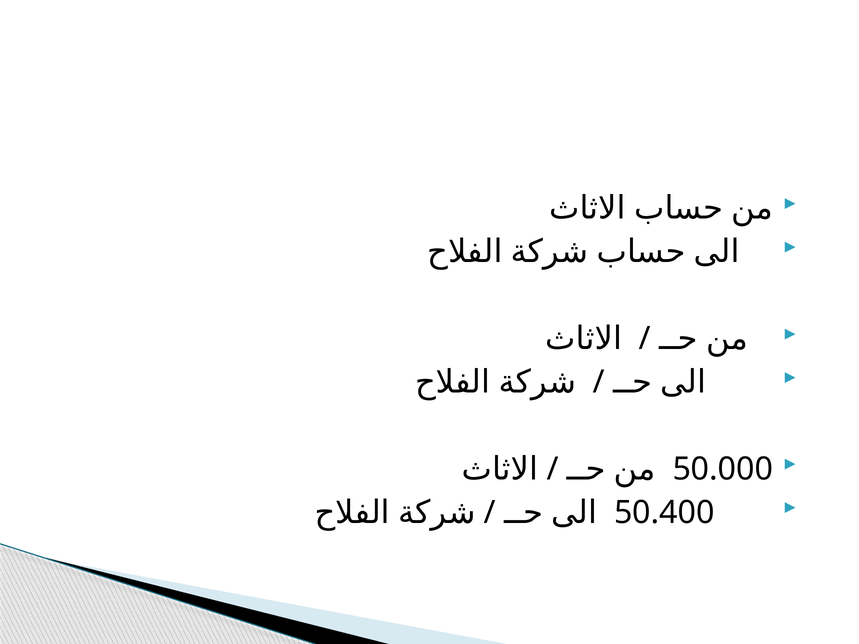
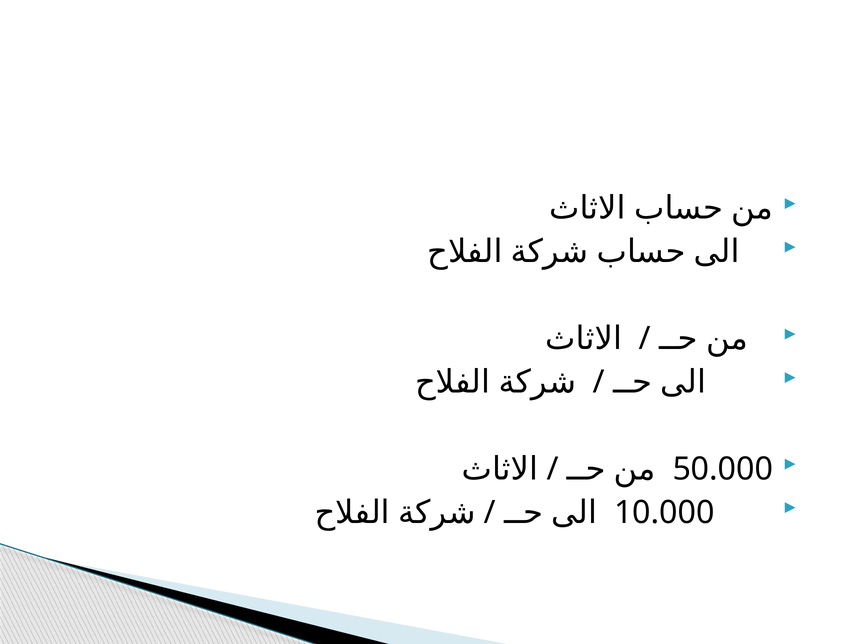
50.400: 50.400 -> 10.000 (664, 513)
